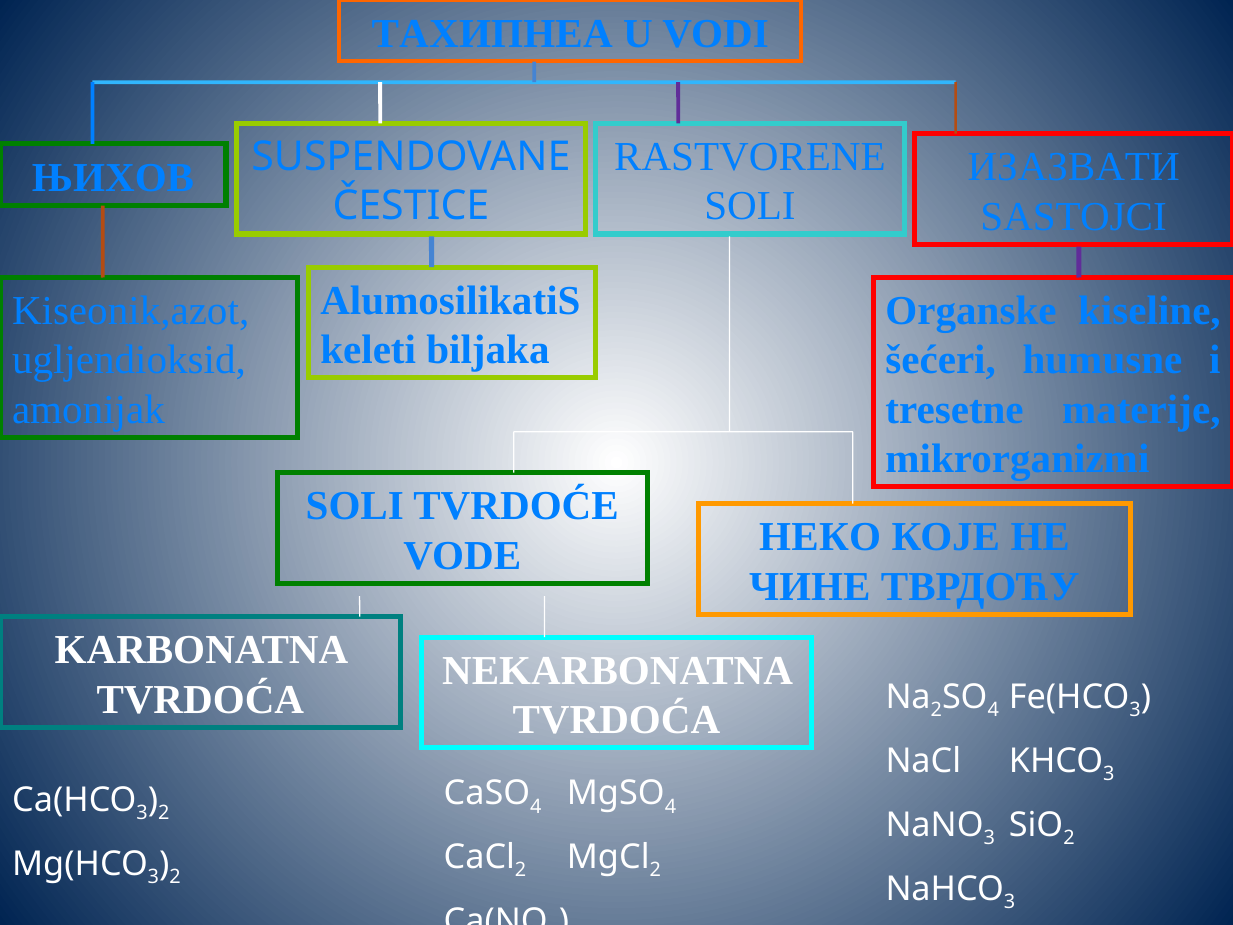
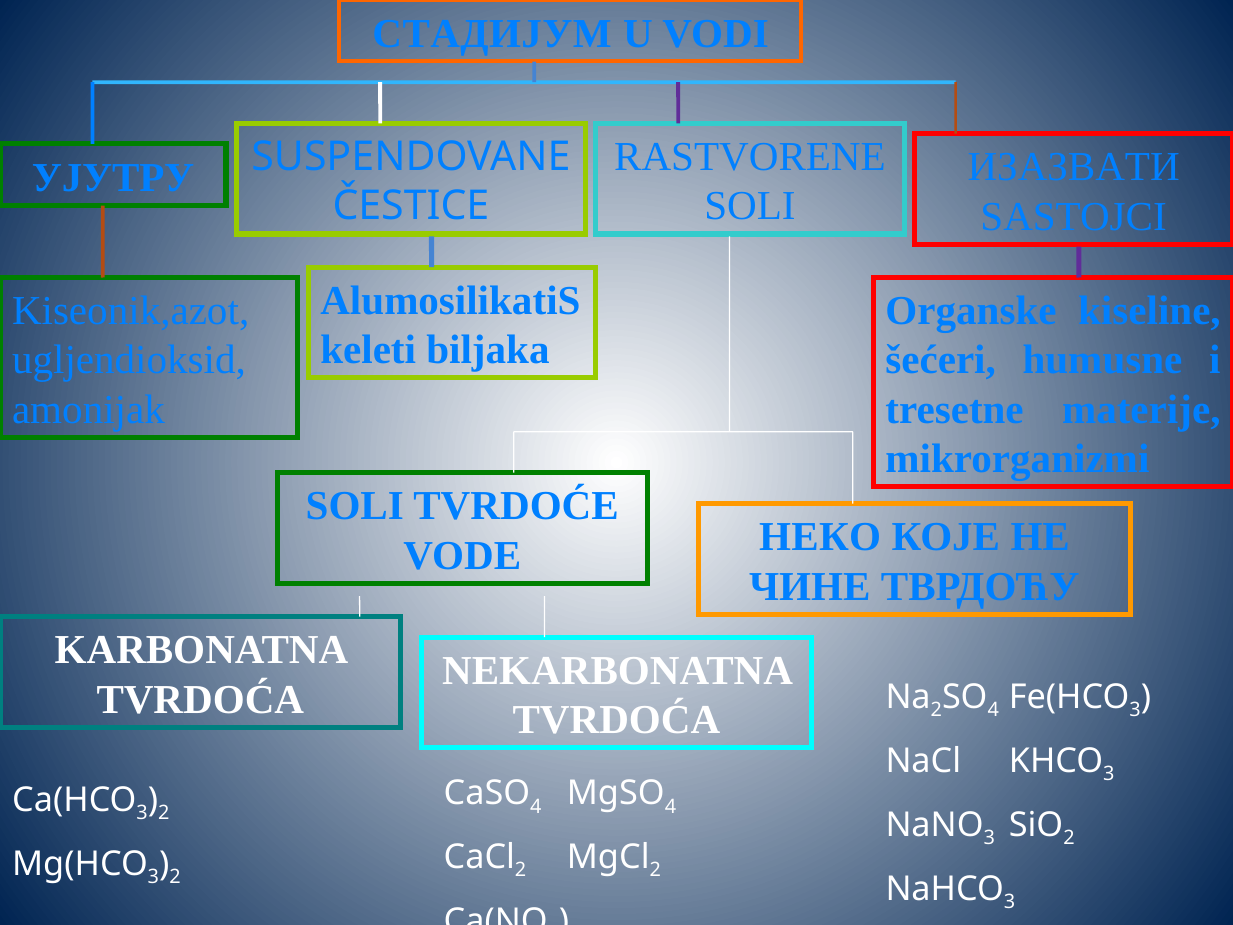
ТАХИПНЕА: ТАХИПНЕА -> СТАДИЈУМ (492, 34)
ЊИХОВ: ЊИХОВ -> УЈУТРУ (113, 177)
